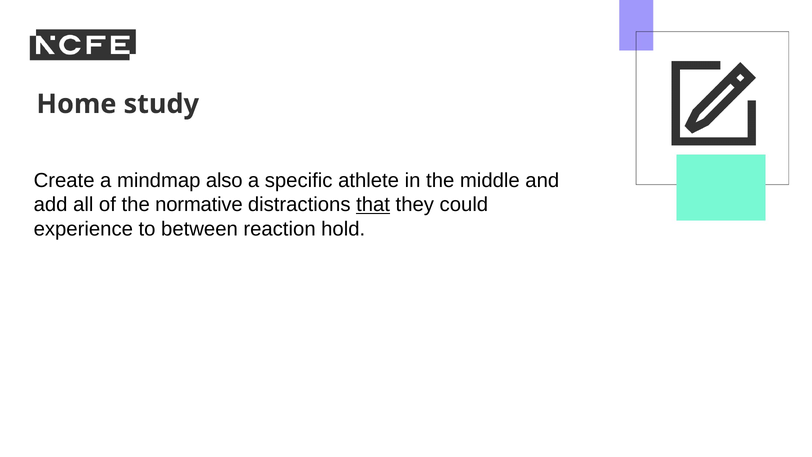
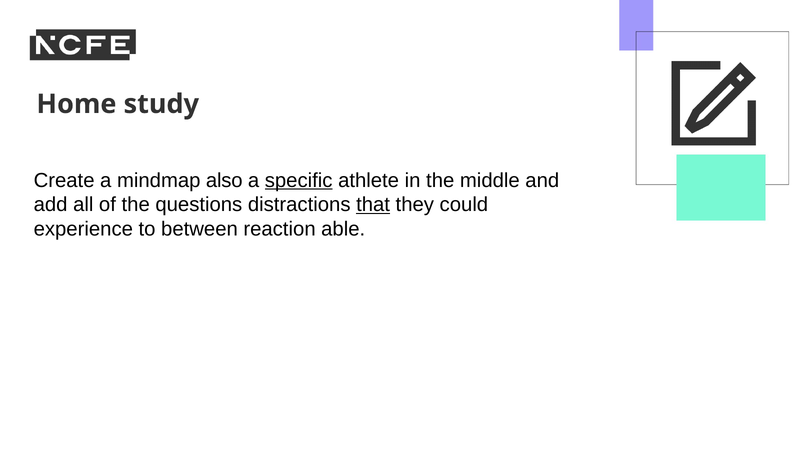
specific underline: none -> present (299, 180)
normative: normative -> questions (199, 205)
hold: hold -> able (343, 229)
